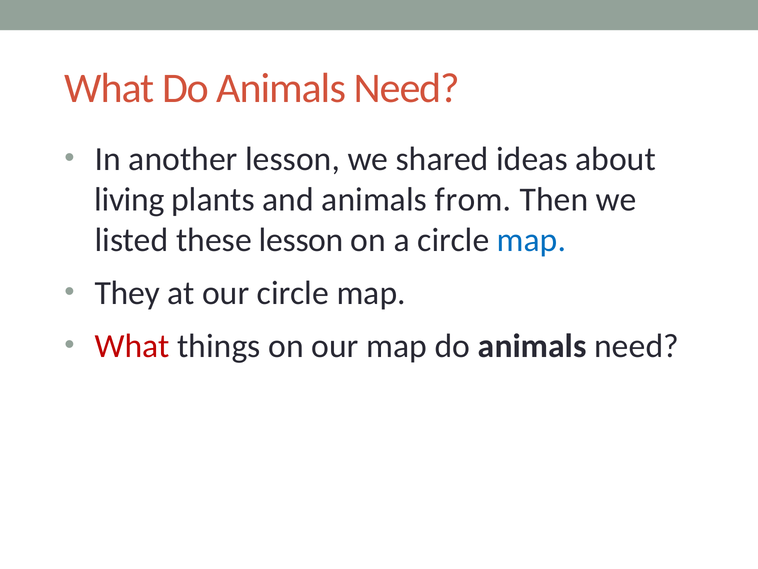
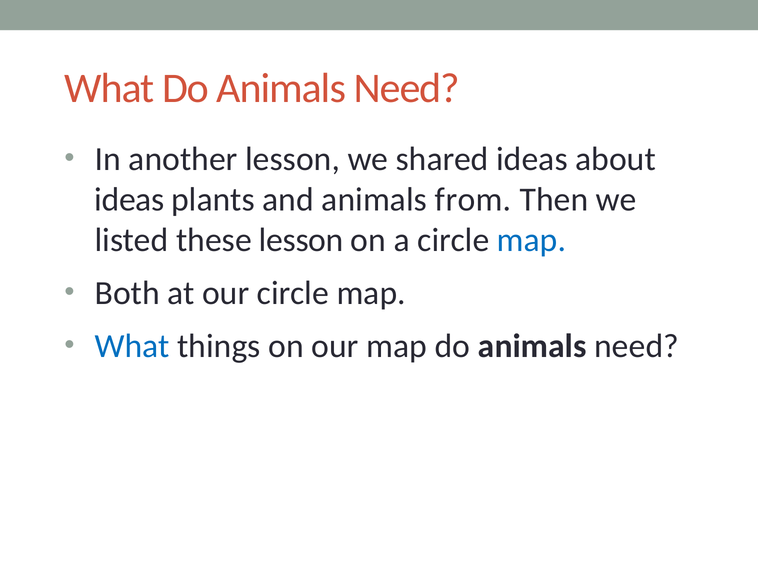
living: living -> ideas (129, 199)
They: They -> Both (127, 293)
What colour: red -> blue (132, 346)
